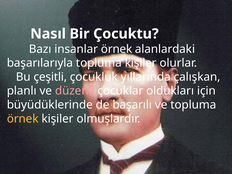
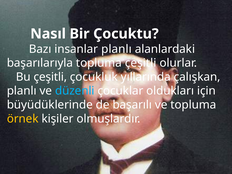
insanlar örnek: örnek -> planlı (116, 49)
topluma kişiler: kişiler -> çeşitli (141, 63)
düzenli colour: pink -> light blue (75, 91)
